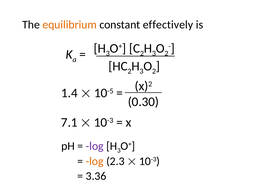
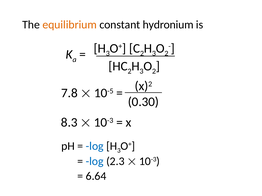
effectively: effectively -> hydronium (168, 25)
1.4: 1.4 -> 7.8 (69, 93)
7.1: 7.1 -> 8.3 (69, 123)
log colour: purple -> blue (95, 146)
log colour: orange -> blue (95, 162)
3.36: 3.36 -> 6.64 (96, 177)
